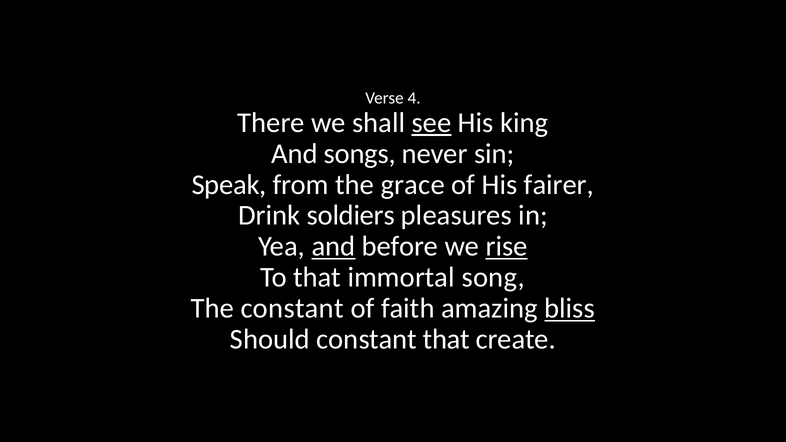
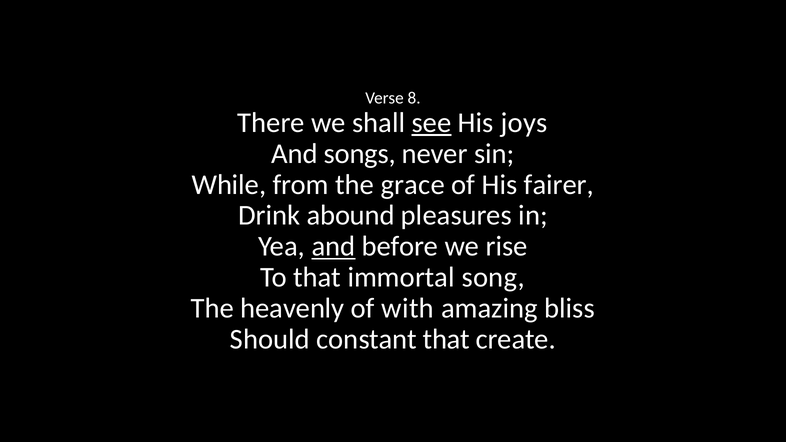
4: 4 -> 8 (414, 98)
king: king -> joys (524, 123)
Speak: Speak -> While (229, 185)
soldiers: soldiers -> abound (351, 216)
rise underline: present -> none (507, 247)
The constant: constant -> heavenly (292, 308)
faith: faith -> with (408, 308)
bliss underline: present -> none (570, 308)
